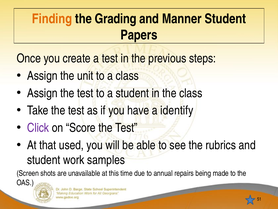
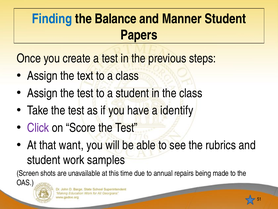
Finding colour: orange -> blue (52, 19)
Grading: Grading -> Balance (116, 19)
unit: unit -> text (85, 76)
used: used -> want (71, 145)
